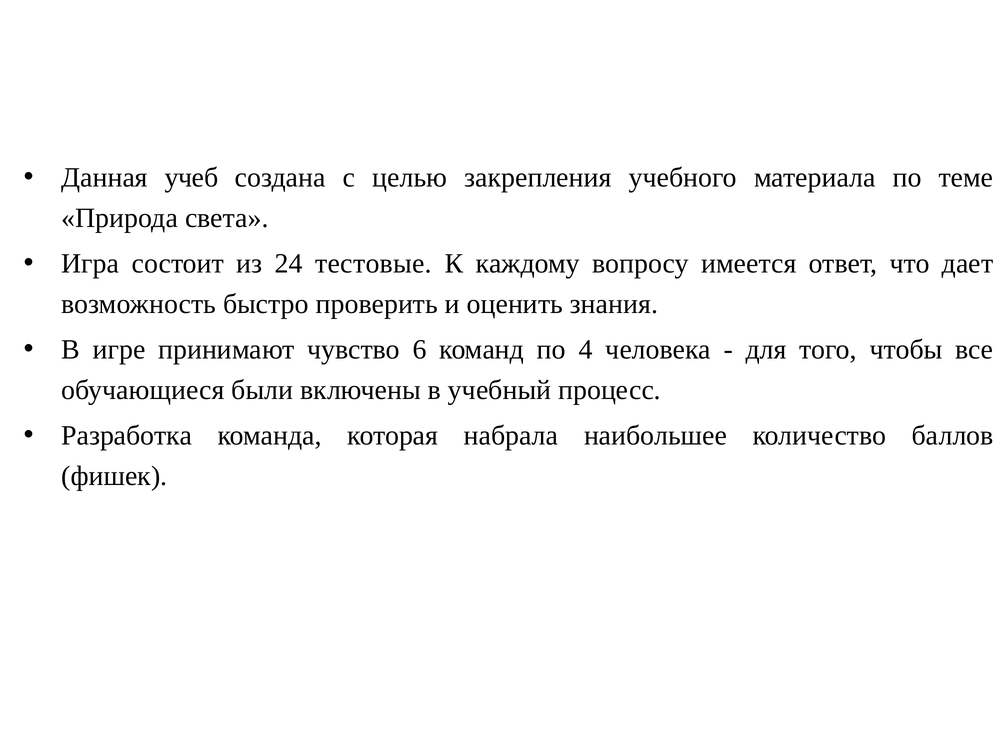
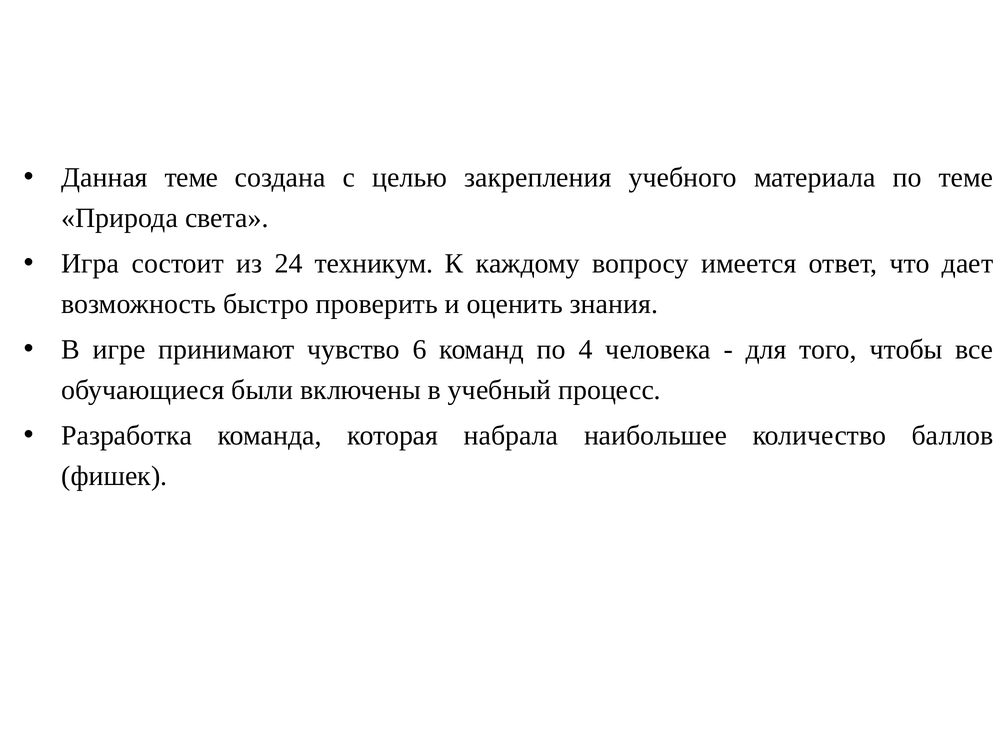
Данная учеб: учеб -> теме (191, 178)
тестовые: тестовые -> техникум (374, 264)
